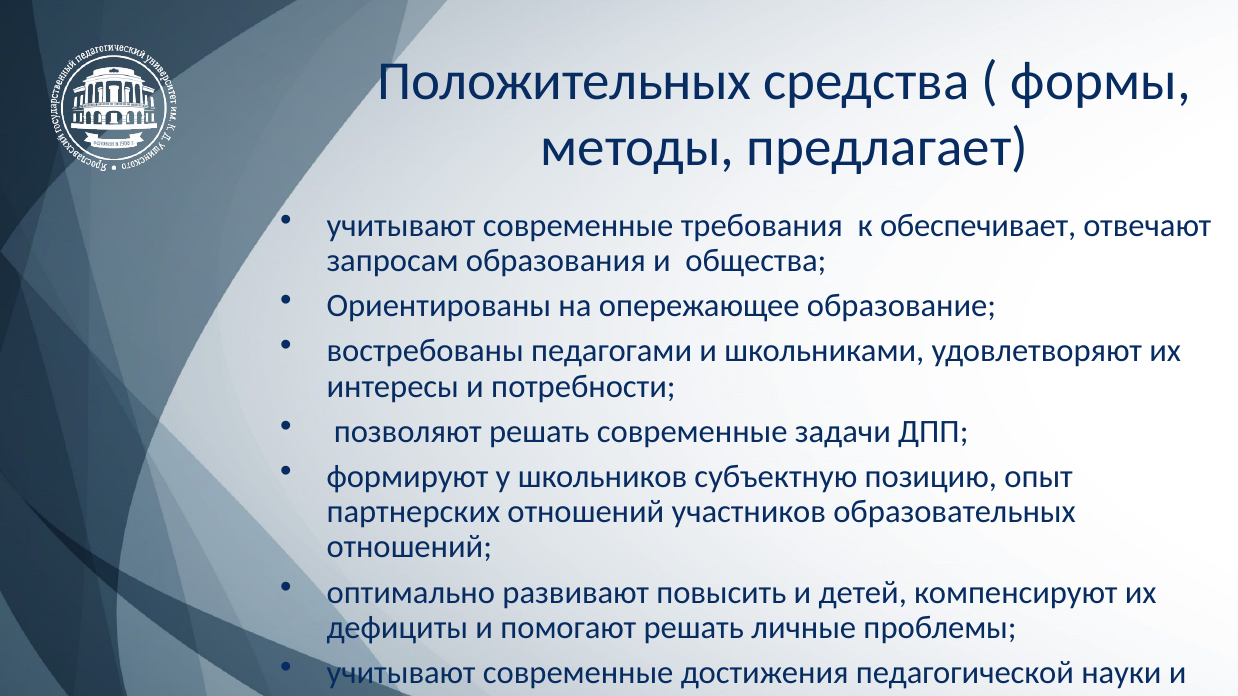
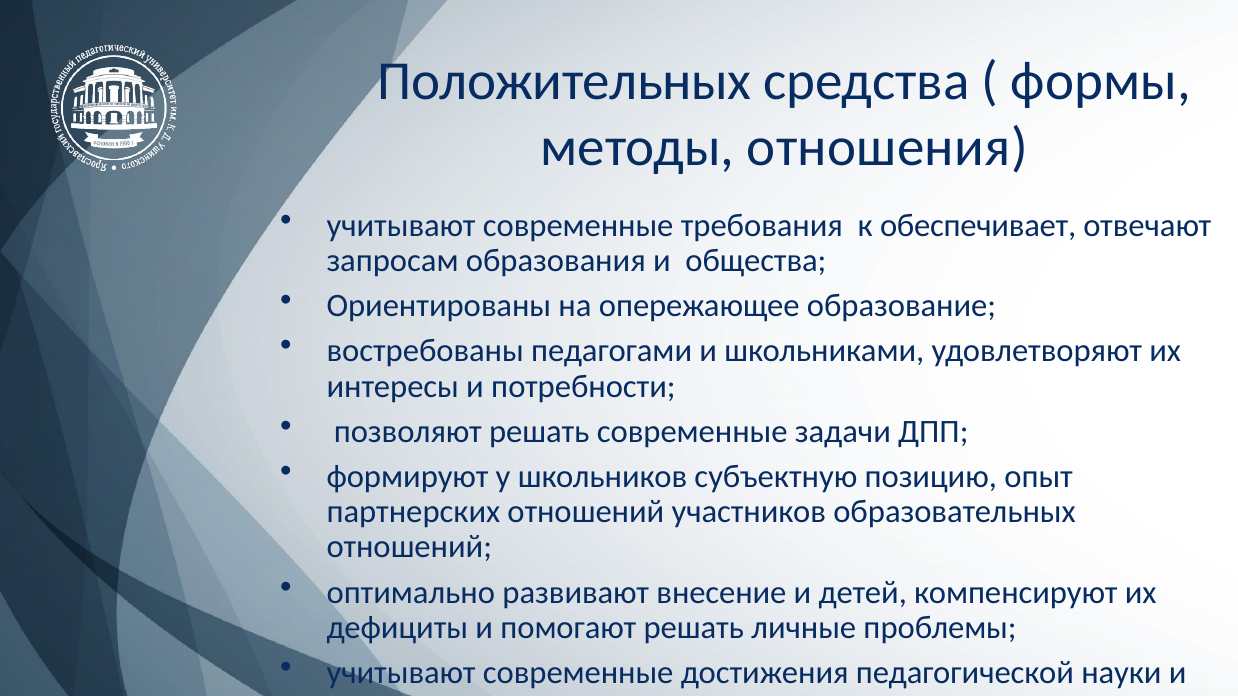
предлагает: предлагает -> отношения (887, 148)
повысить: повысить -> внесение (721, 593)
